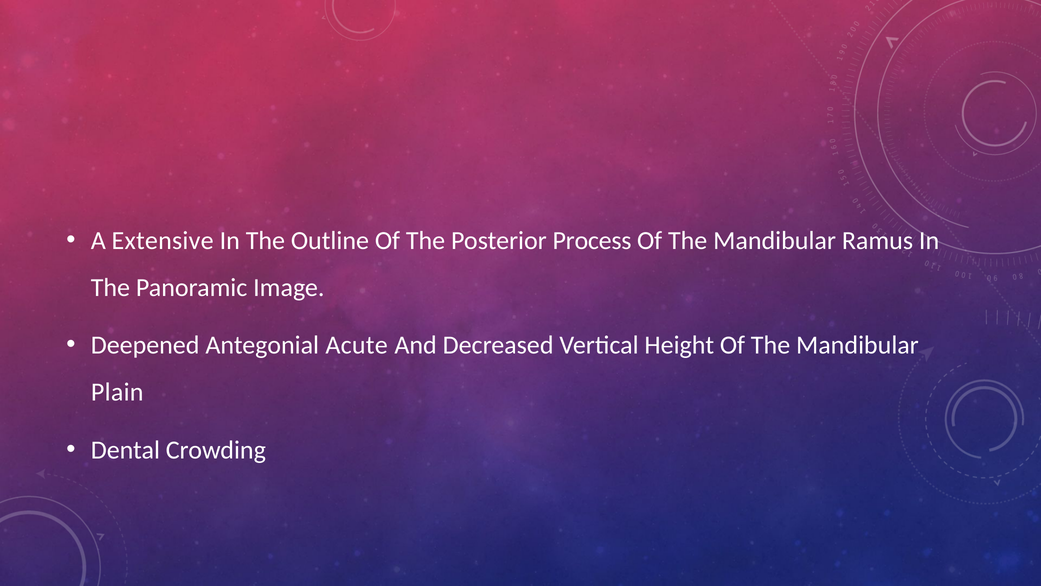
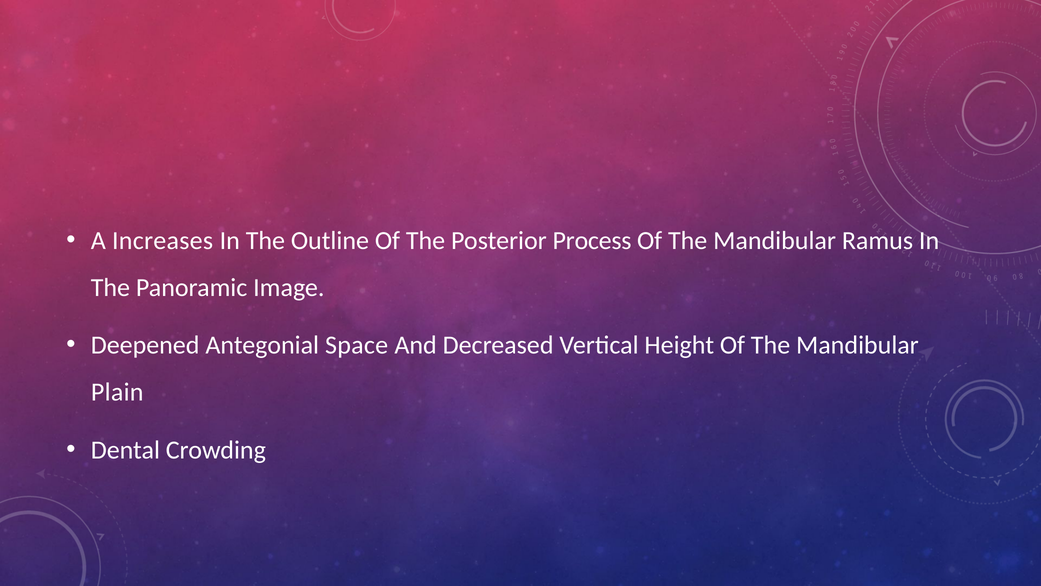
Extensive: Extensive -> Increases (163, 241)
Acute: Acute -> Space (357, 345)
